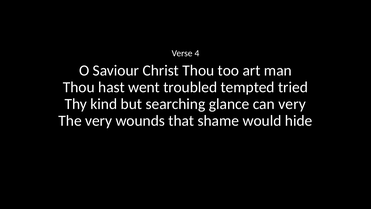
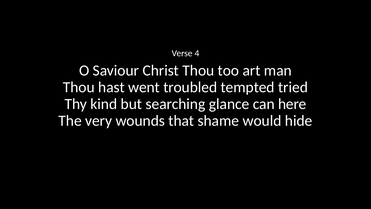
can very: very -> here (292, 104)
